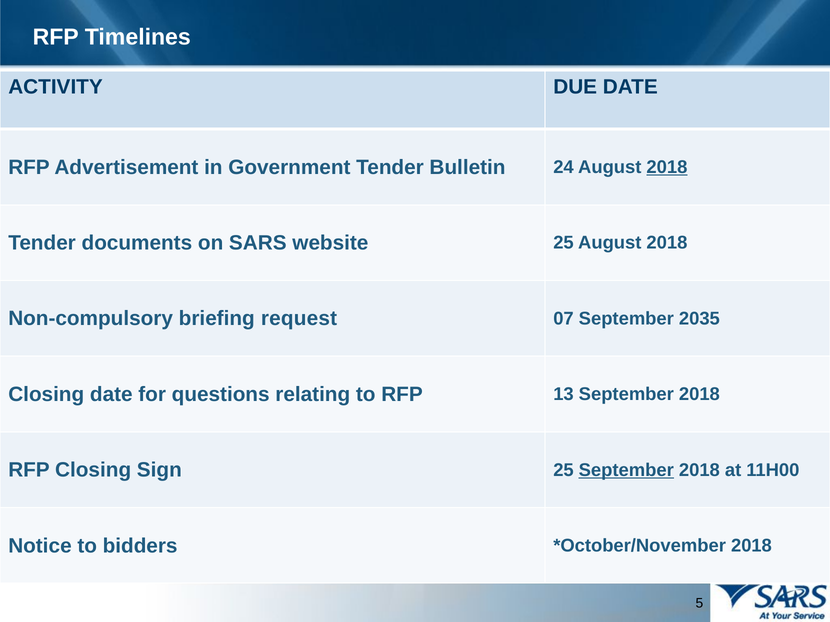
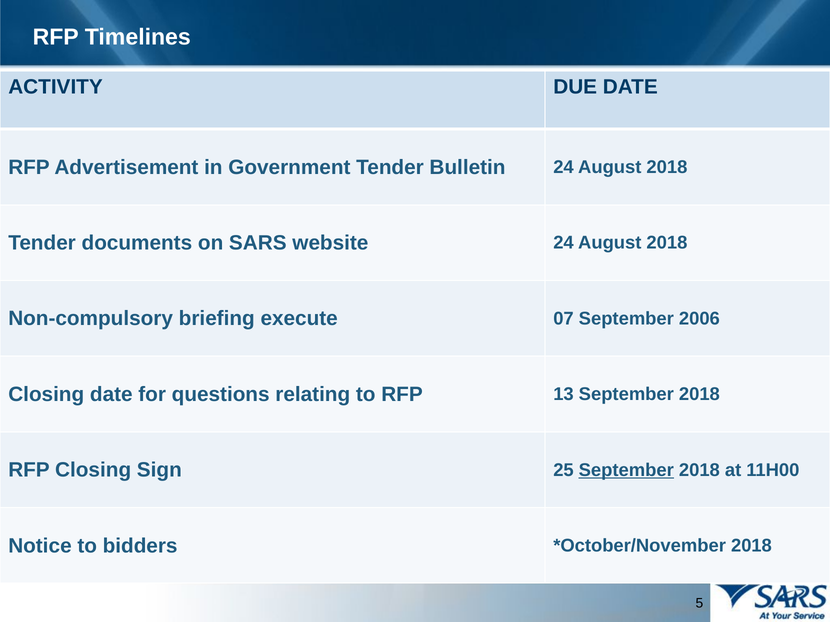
2018 underline: present -> none (667, 167)
website 25: 25 -> 24 (564, 243)
request: request -> execute (299, 319)
2035: 2035 -> 2006 (699, 319)
